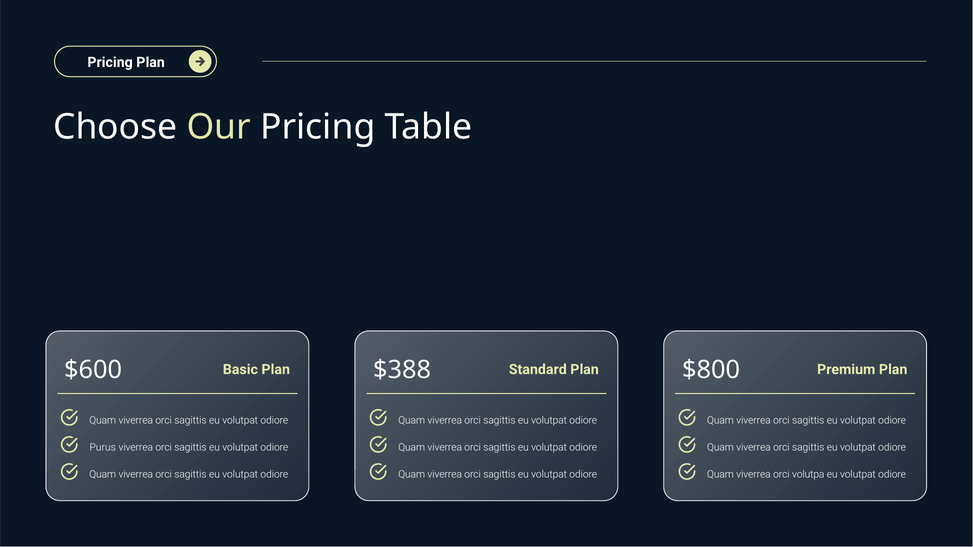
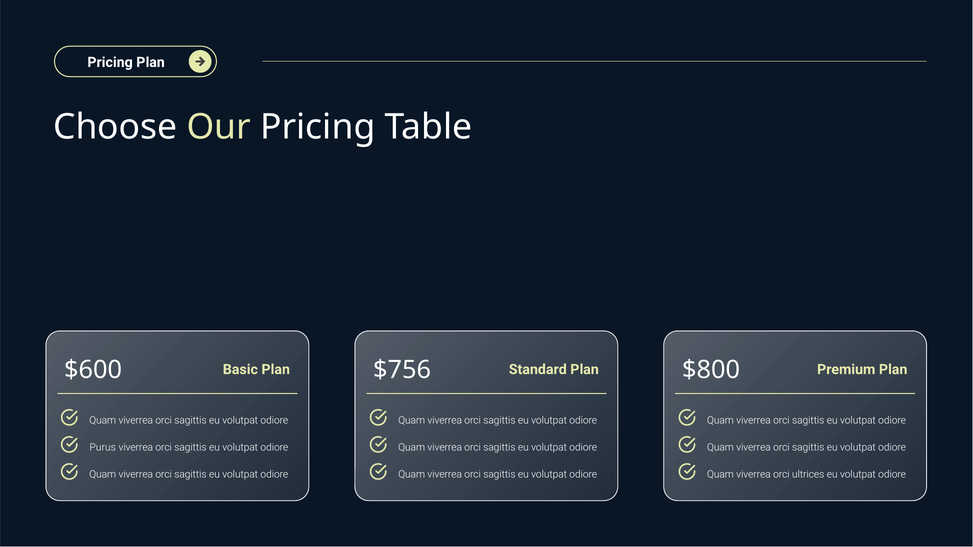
$388: $388 -> $756 (402, 370)
volutpa: volutpa -> ultrices (808, 475)
